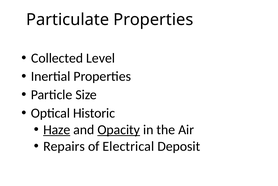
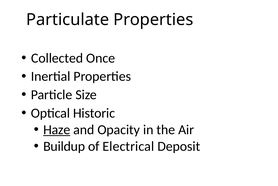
Level: Level -> Once (101, 58)
Opacity underline: present -> none (119, 129)
Repairs: Repairs -> Buildup (64, 146)
